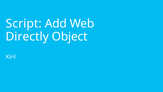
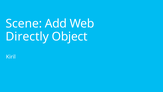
Script: Script -> Scene (24, 23)
